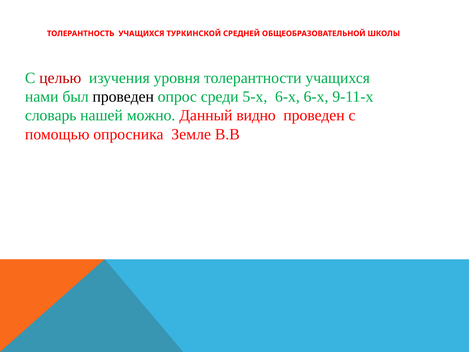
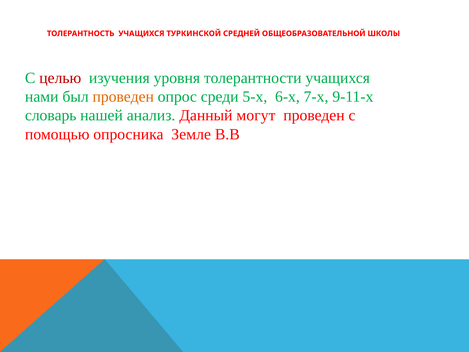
проведен colour: black -> orange (123, 97)
6-х 6-х: 6-х -> 7-х (316, 97)
можно: можно -> анализ (151, 115)
видно: видно -> могут (256, 115)
